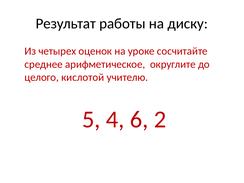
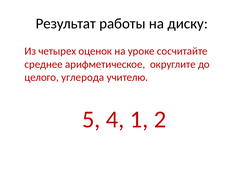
кислотой: кислотой -> углерода (83, 77)
6: 6 -> 1 (139, 119)
